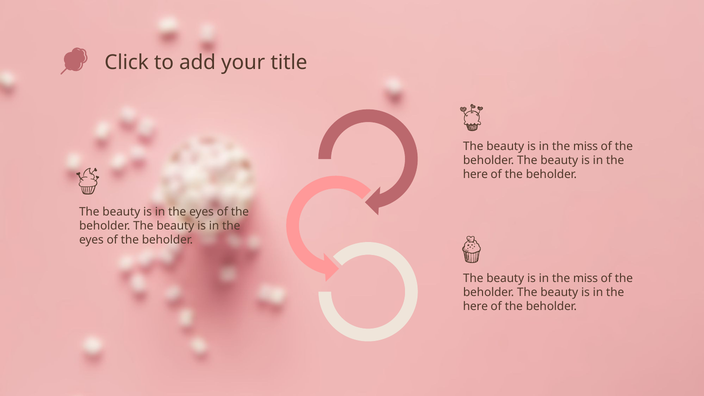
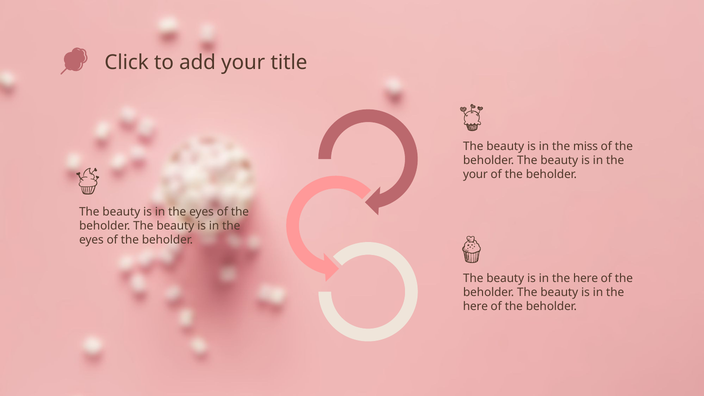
here: here -> your (475, 174)
miss: miss -> here (586, 278)
